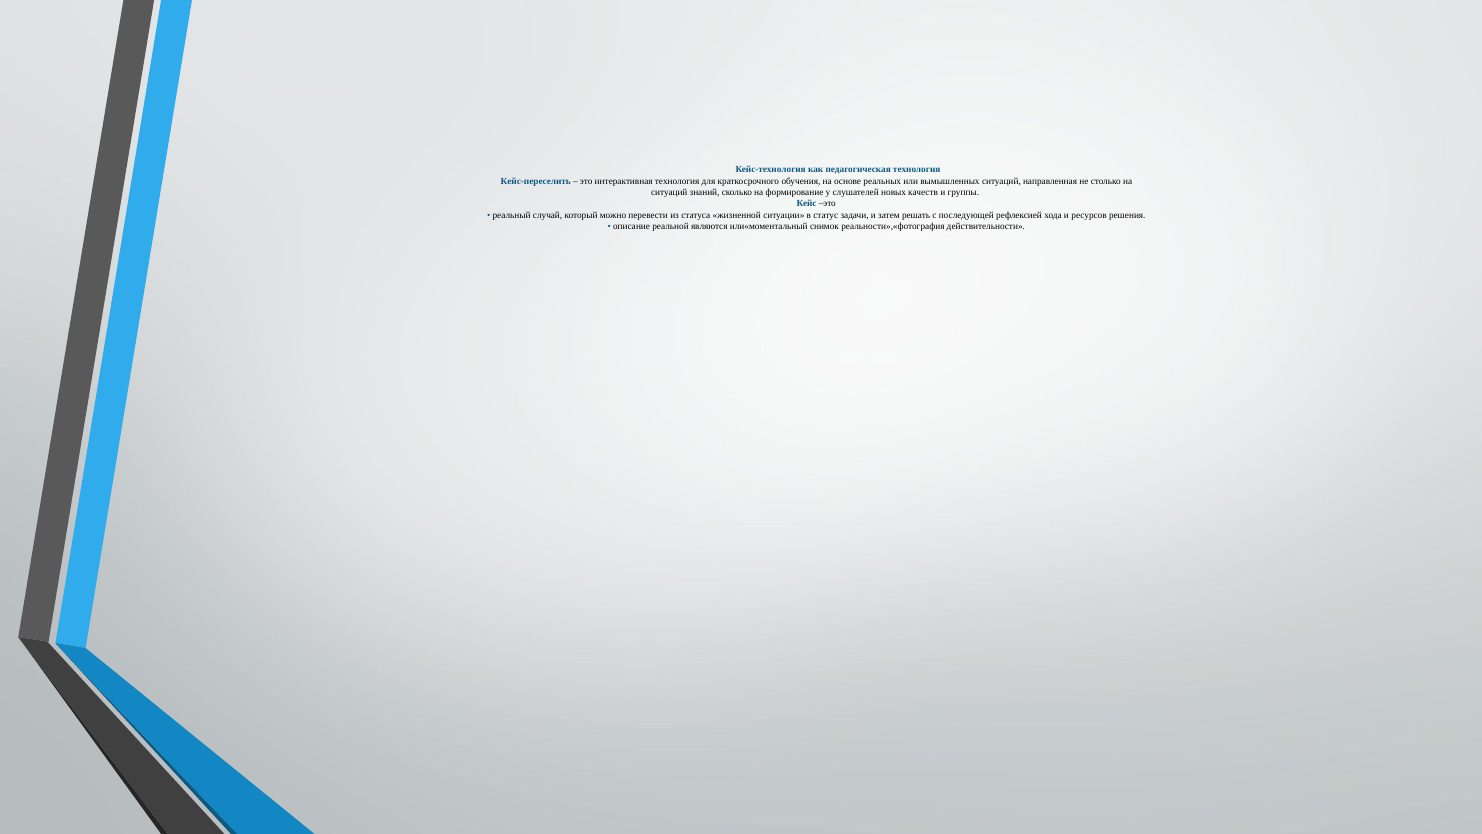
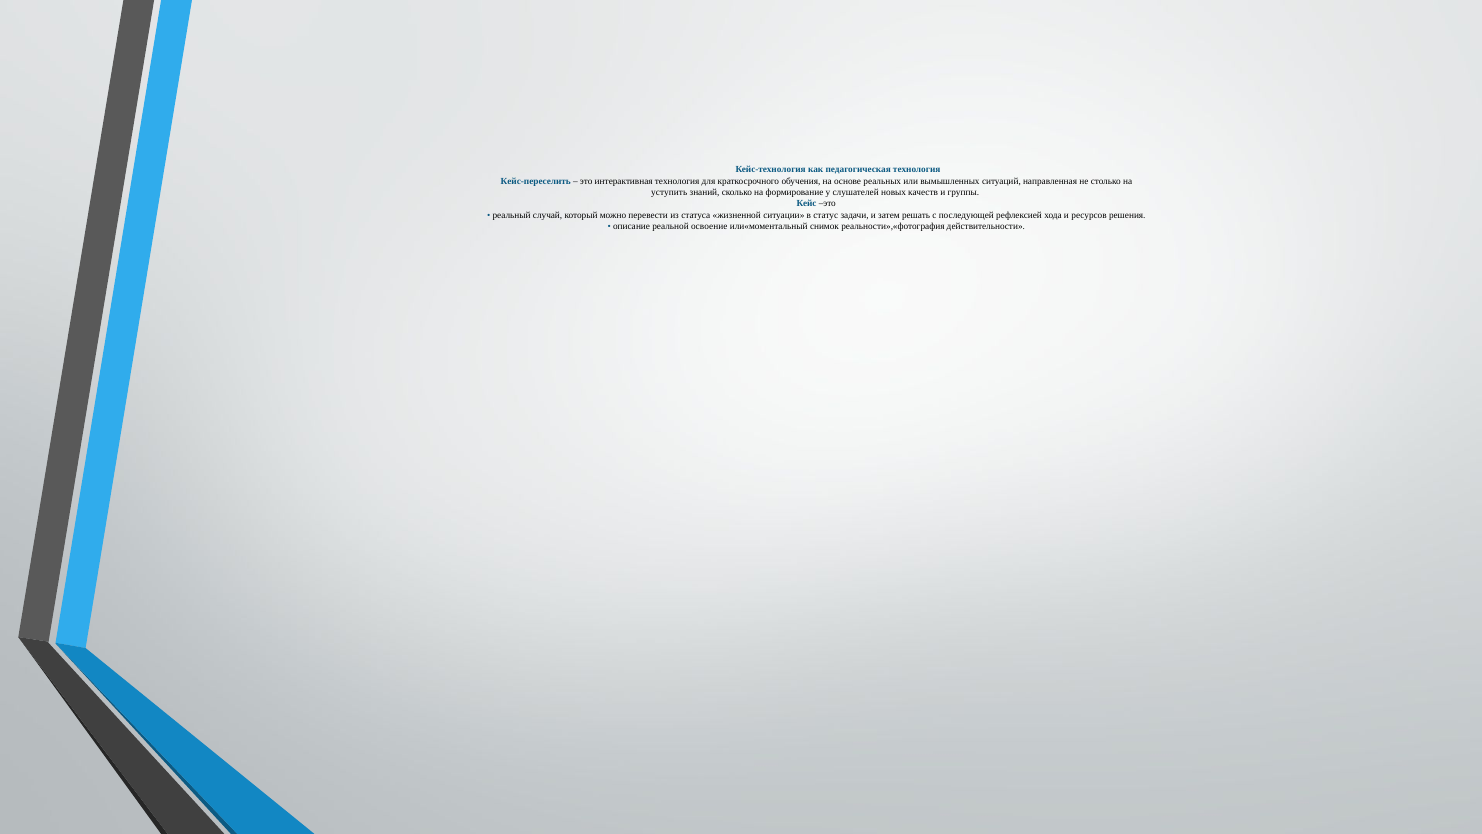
ситуаций: ситуаций -> уступить (669, 193)
являются: являются -> освоение (709, 226)
